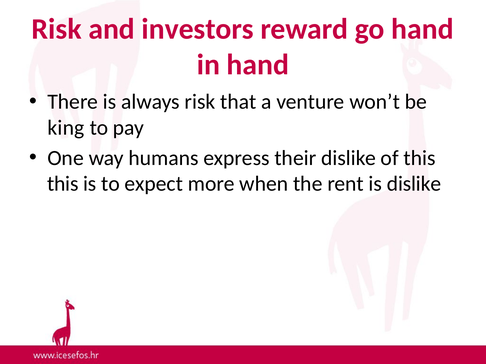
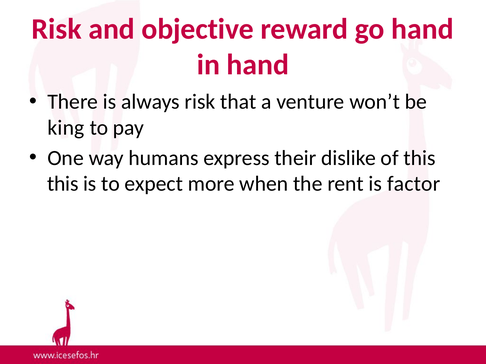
investors: investors -> objective (198, 29)
is dislike: dislike -> factor (414, 184)
